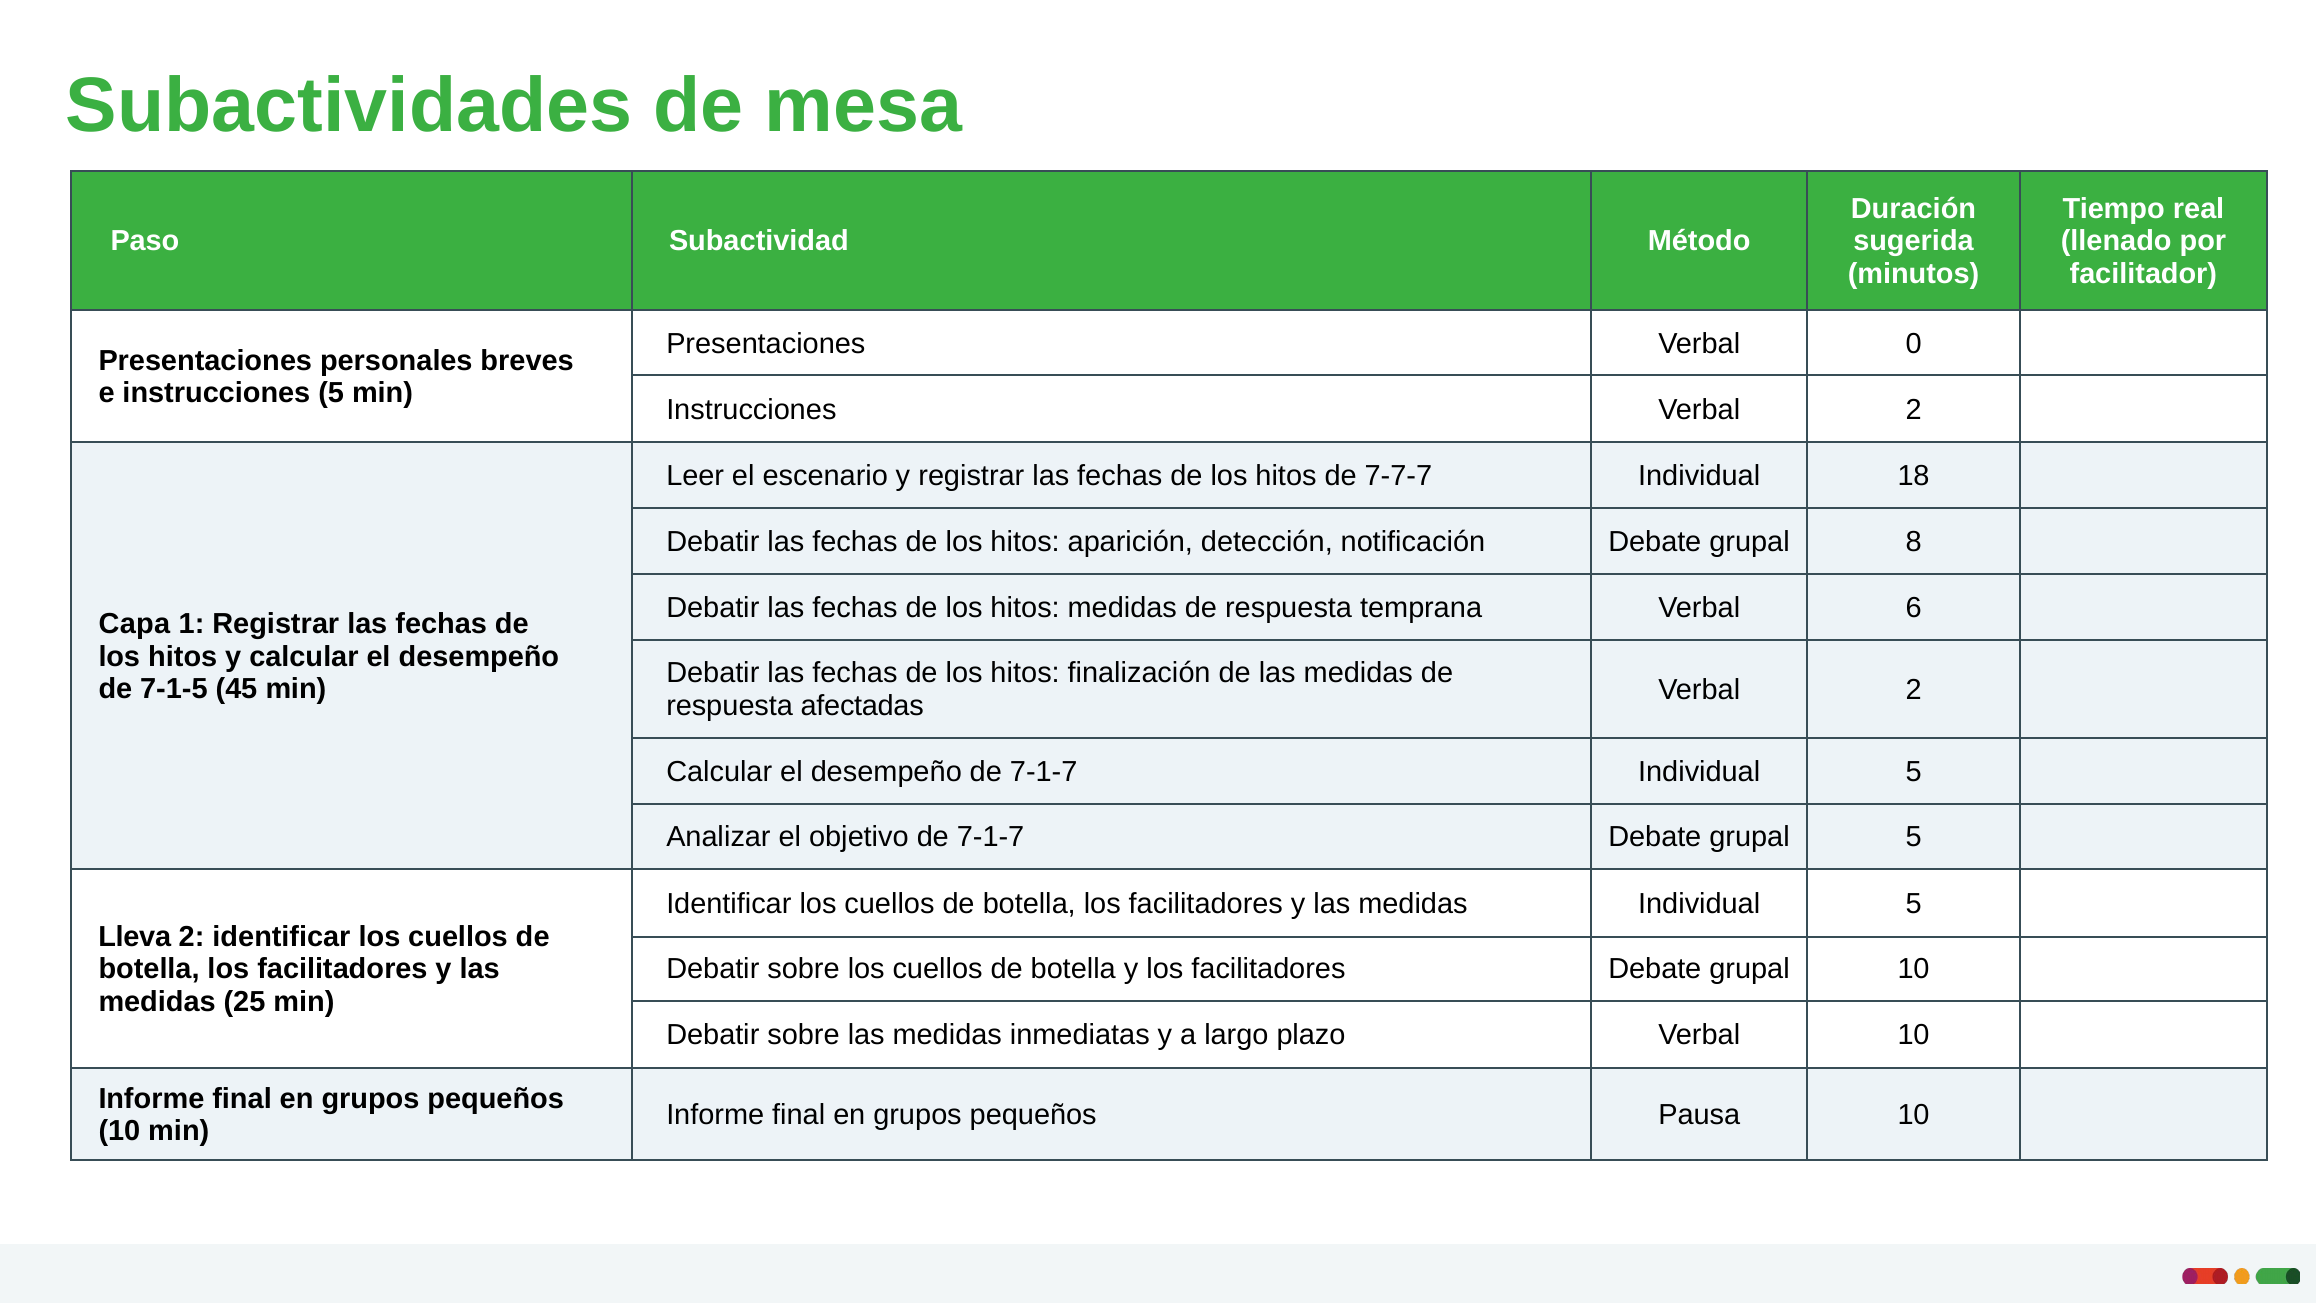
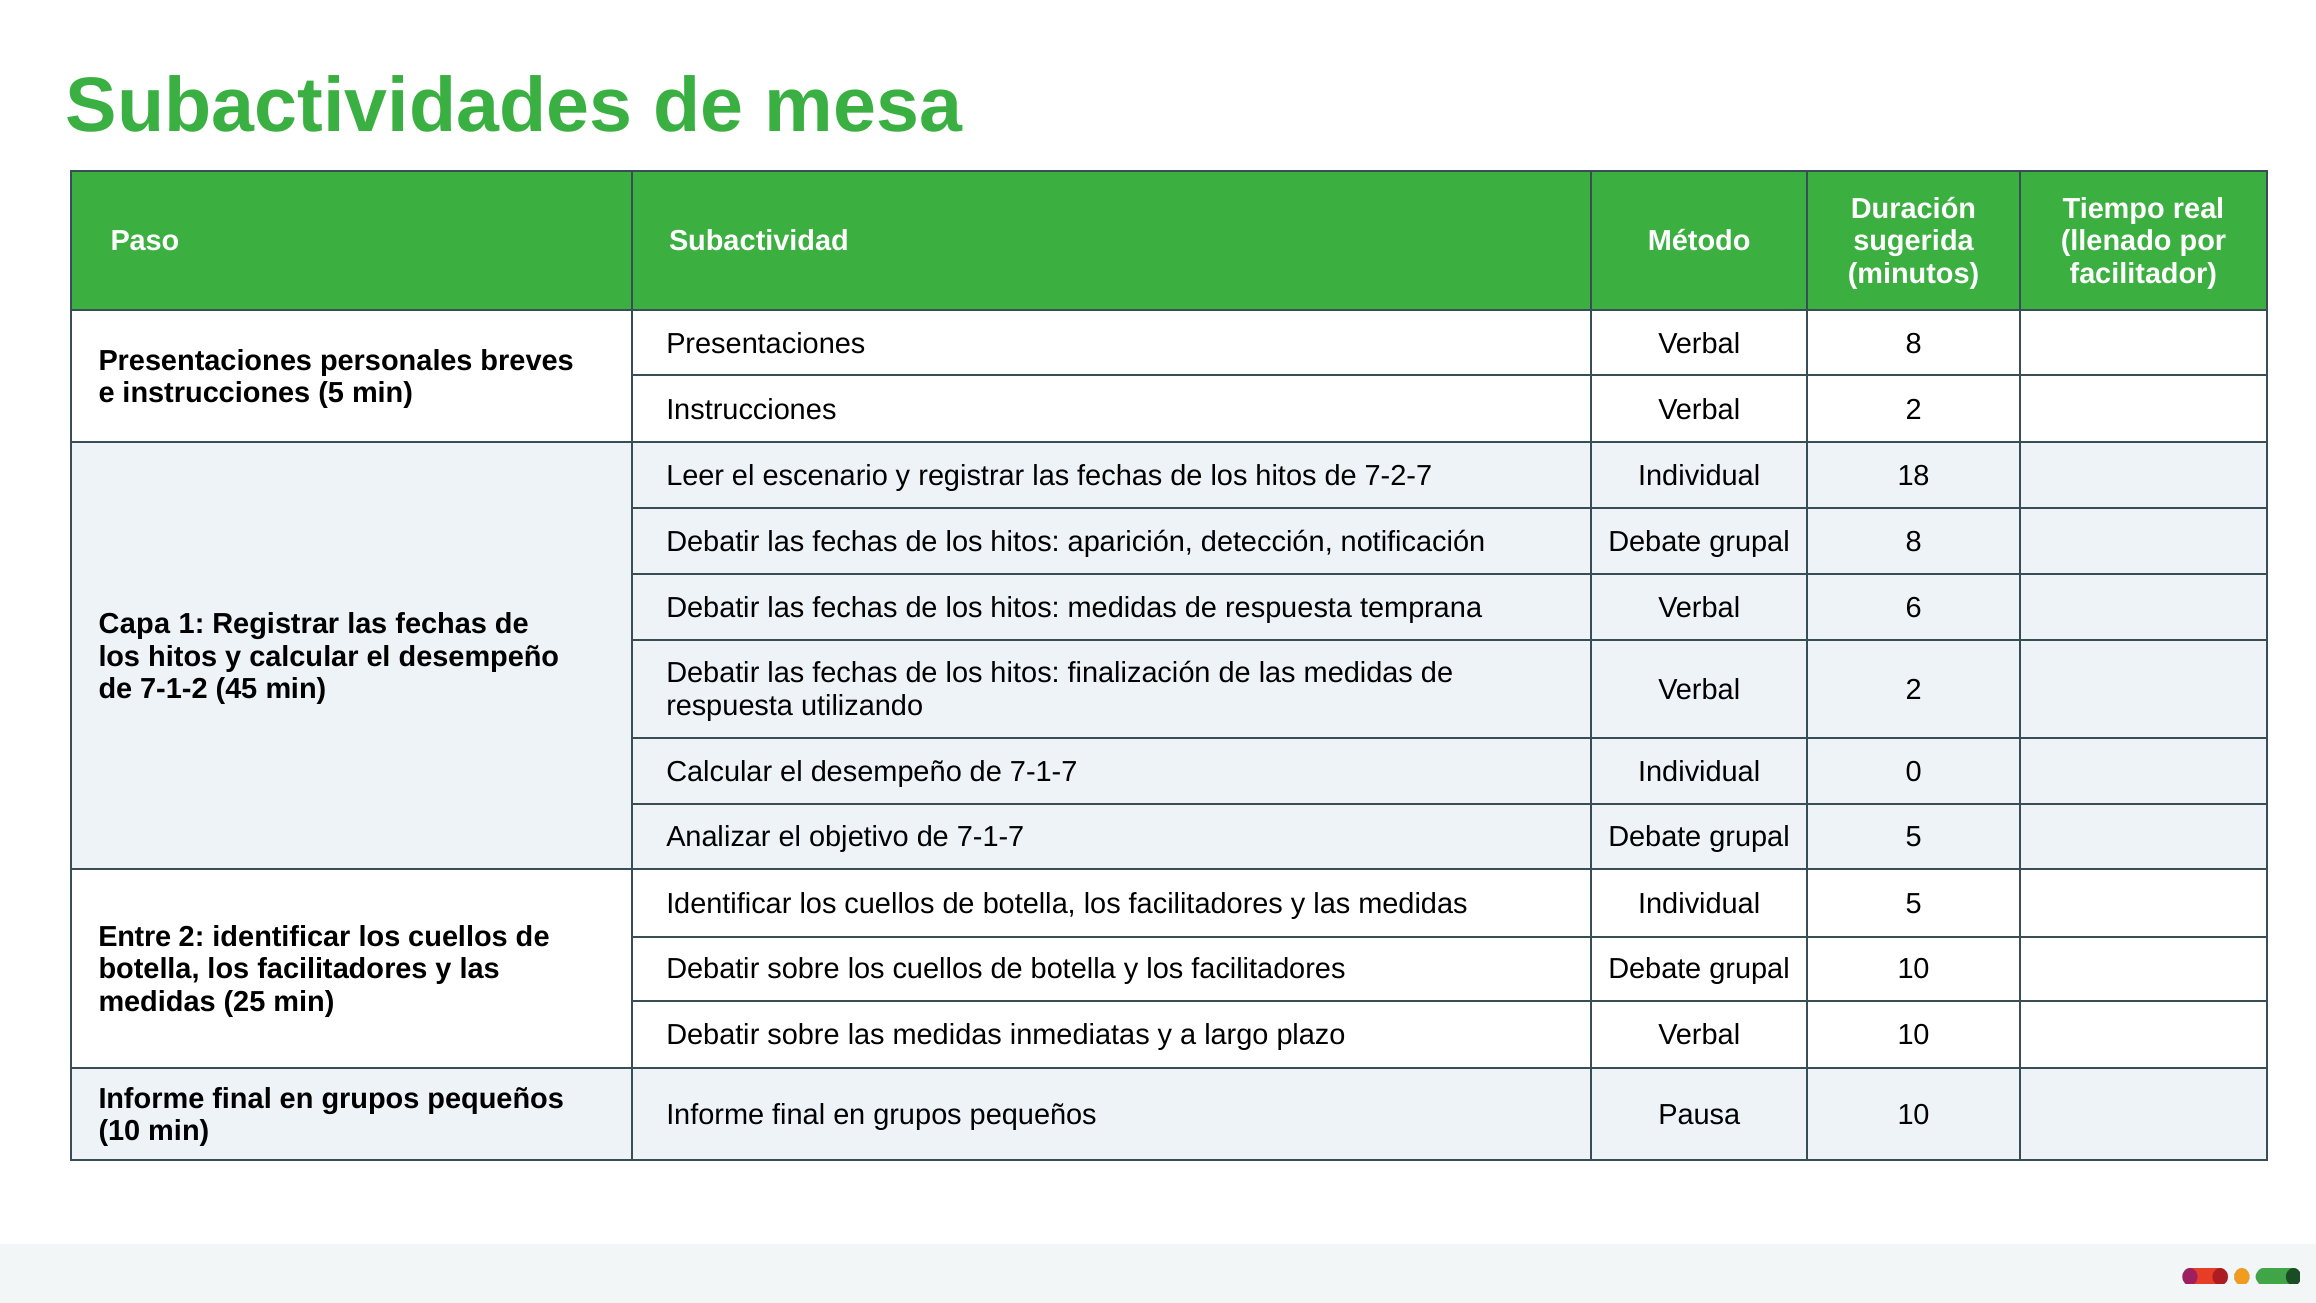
Verbal 0: 0 -> 8 (1914, 343)
7-7-7: 7-7-7 -> 7-2-7 (1398, 476)
7-1-5: 7-1-5 -> 7-1-2 (174, 689)
afectadas: afectadas -> utilizando (862, 706)
7-1-7 Individual 5: 5 -> 0 (1914, 771)
Lleva: Lleva -> Entre (135, 937)
